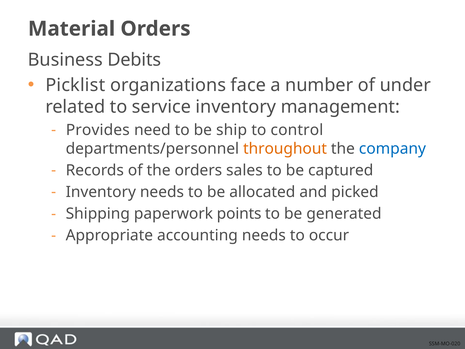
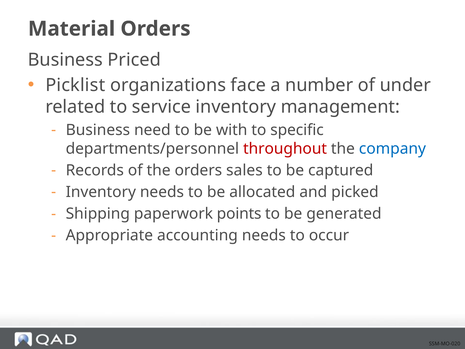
Debits: Debits -> Priced (134, 60)
Provides: Provides -> Business (98, 130)
ship: ship -> with (232, 130)
control: control -> specific (297, 130)
throughout colour: orange -> red (285, 149)
